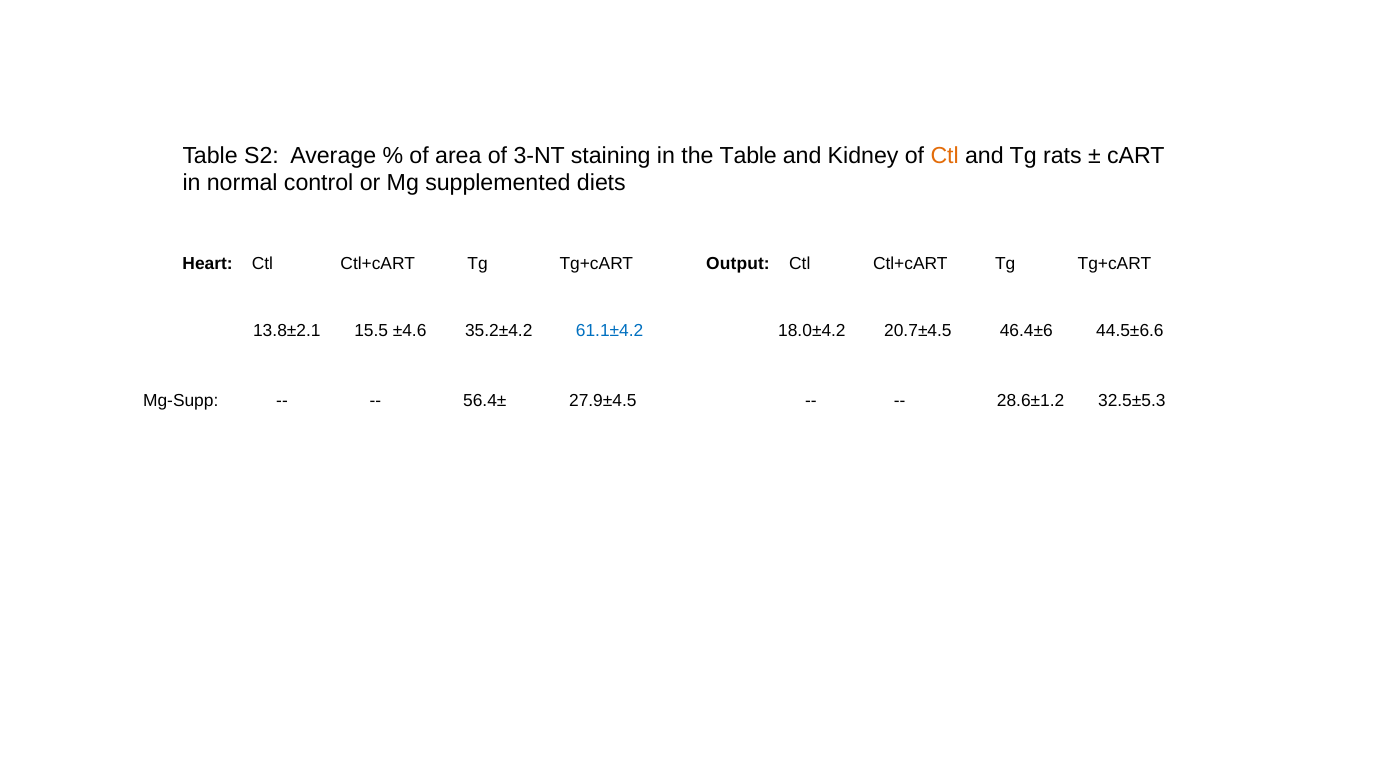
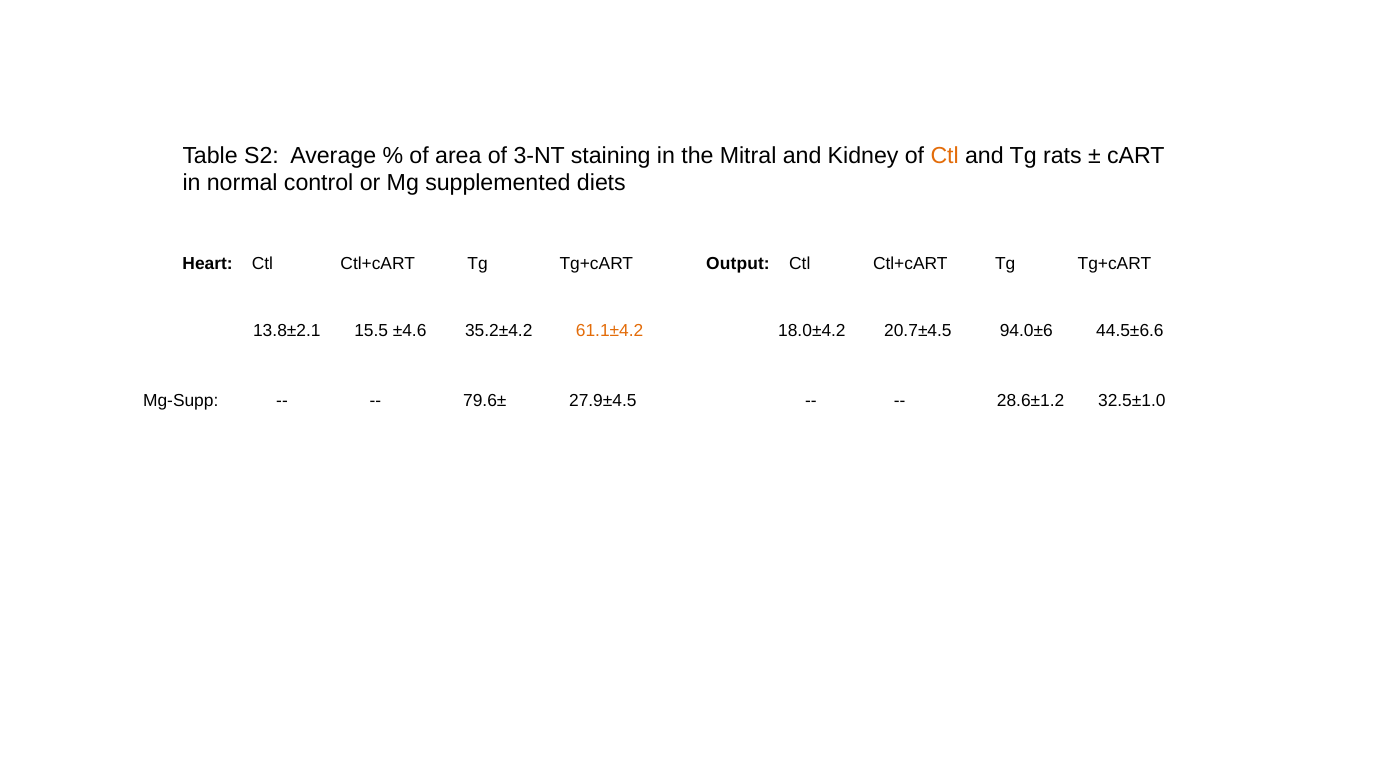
the Table: Table -> Mitral (748, 155)
61.1±4.2 colour: blue -> orange (610, 331)
46.4±6: 46.4±6 -> 94.0±6 (1026, 331)
56.4±: 56.4± -> 79.6± (485, 401)
32.5±5.3: 32.5±5.3 -> 32.5±1.0 (1132, 401)
